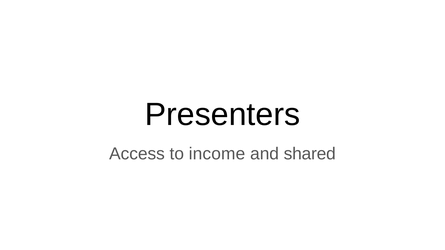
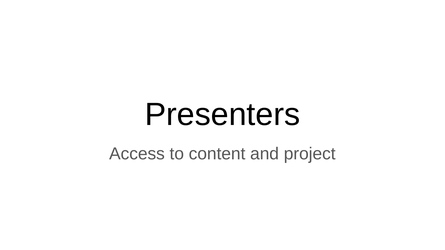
income: income -> content (217, 154)
shared: shared -> project (310, 154)
